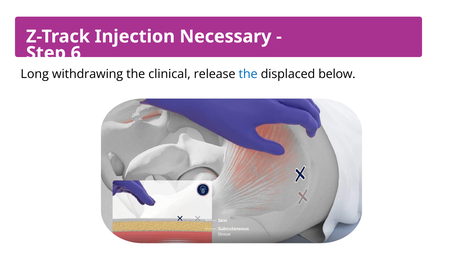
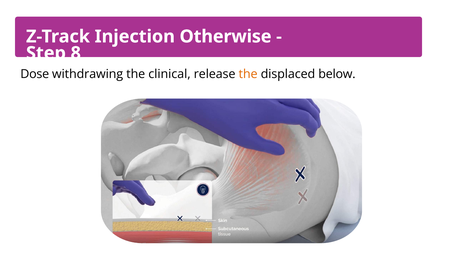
Necessary: Necessary -> Otherwise (226, 36)
6: 6 -> 8 (76, 53)
Long: Long -> Dose (35, 74)
the colour: blue -> orange (248, 74)
